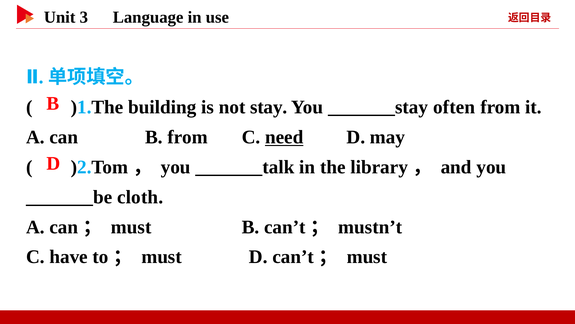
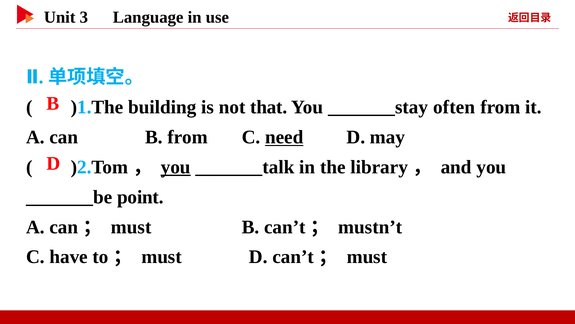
stay: stay -> that (269, 107)
you underline: none -> present (176, 167)
cloth: cloth -> point (140, 197)
